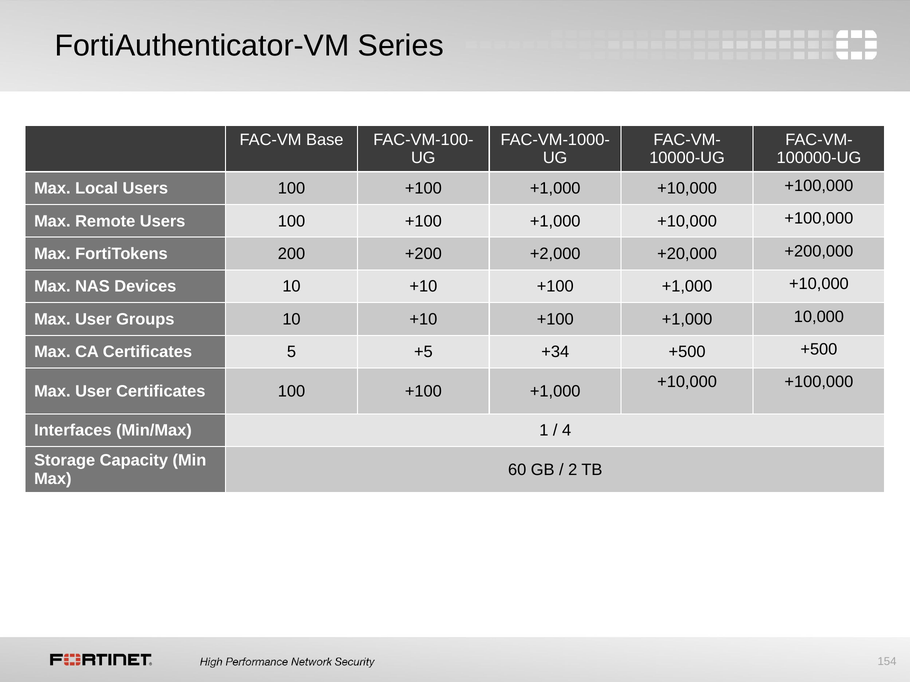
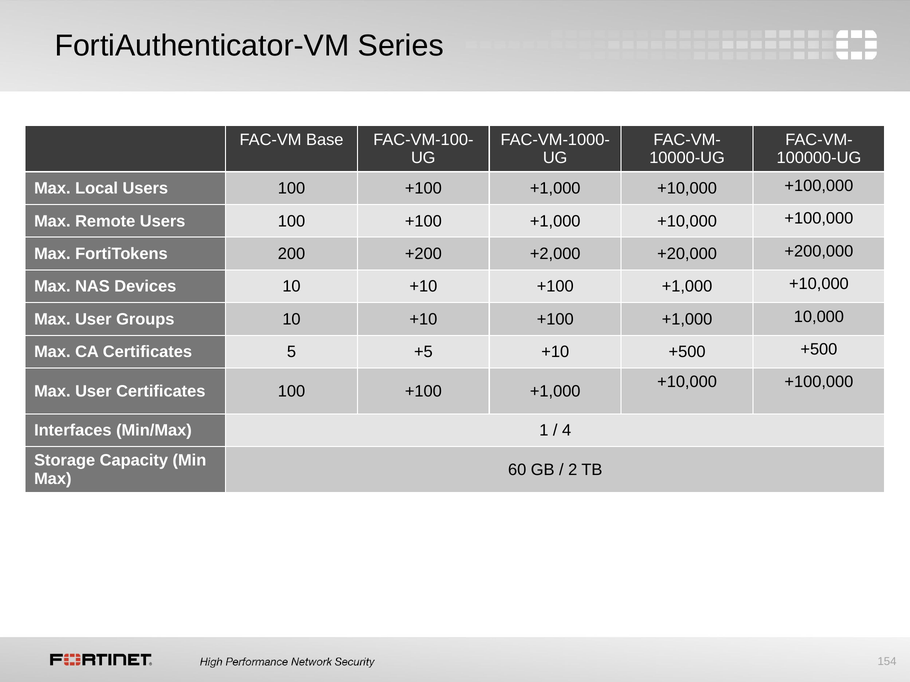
+5 +34: +34 -> +10 (555, 352)
